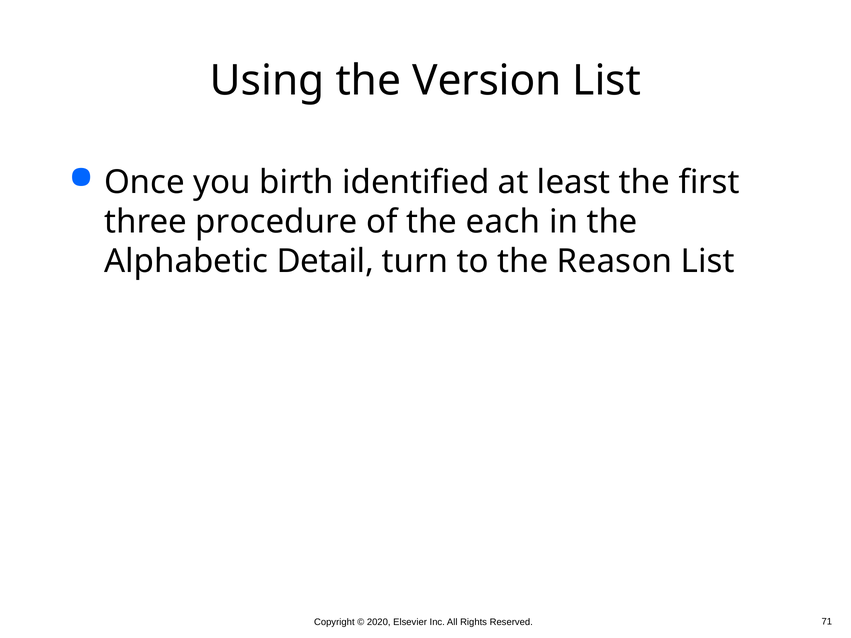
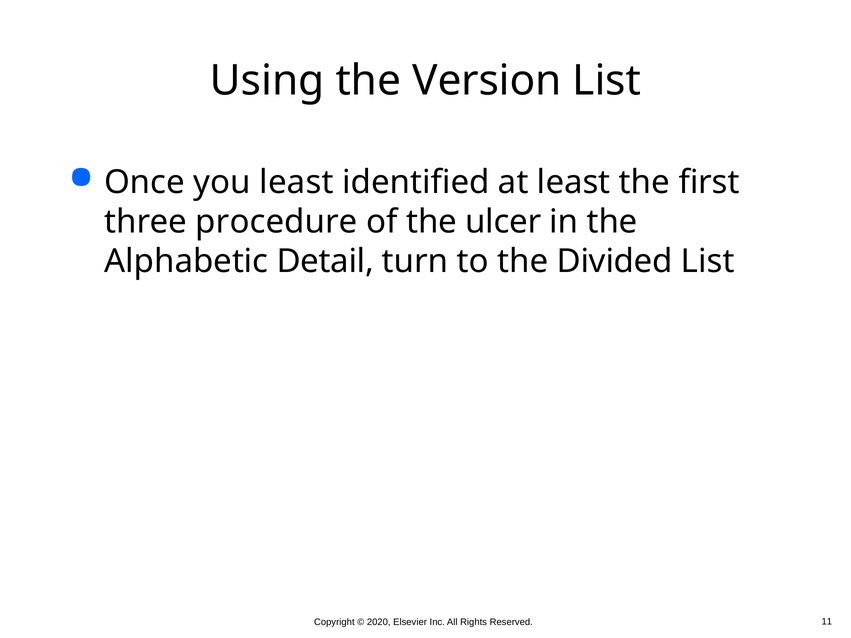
you birth: birth -> least (297, 182)
each: each -> ulcer (503, 222)
Reason: Reason -> Divided (615, 262)
71: 71 -> 11 (827, 622)
